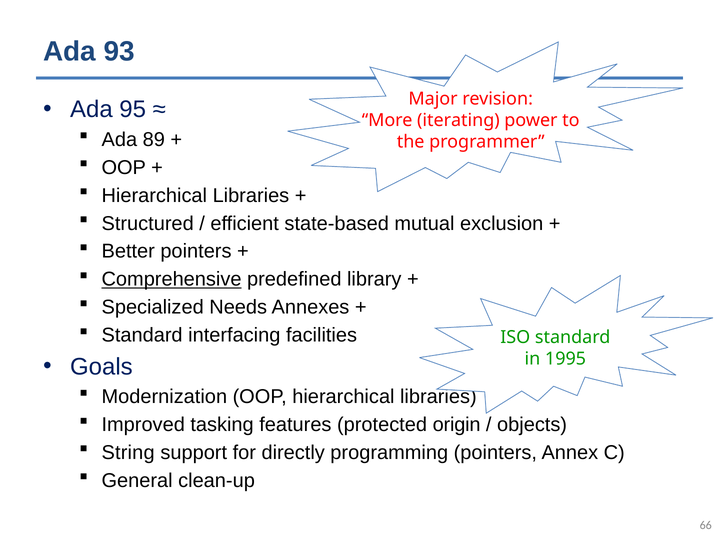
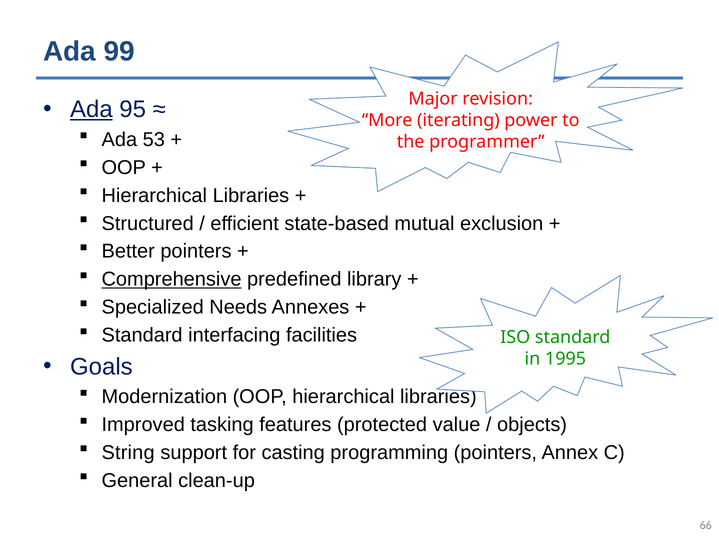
93: 93 -> 99 (119, 52)
Ada underline: none -> present (91, 110)
89: 89 -> 53 (154, 140)
origin: origin -> value (457, 425)
directly: directly -> casting (293, 453)
